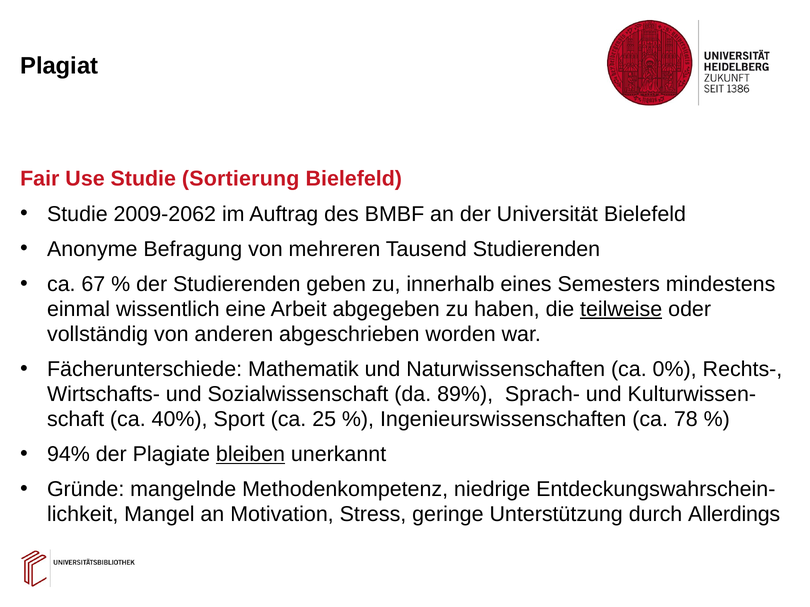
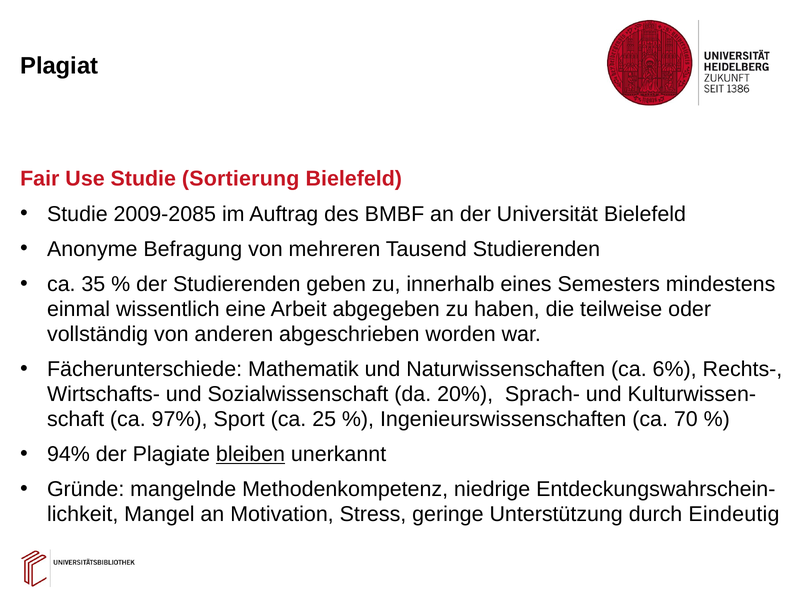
2009-2062: 2009-2062 -> 2009-2085 (165, 214)
67: 67 -> 35 (93, 284)
teilweise underline: present -> none (621, 309)
0%: 0% -> 6% (675, 370)
89%: 89% -> 20% (465, 395)
40%: 40% -> 97% (180, 420)
78: 78 -> 70 (686, 420)
Allerdings: Allerdings -> Eindeutig (734, 515)
